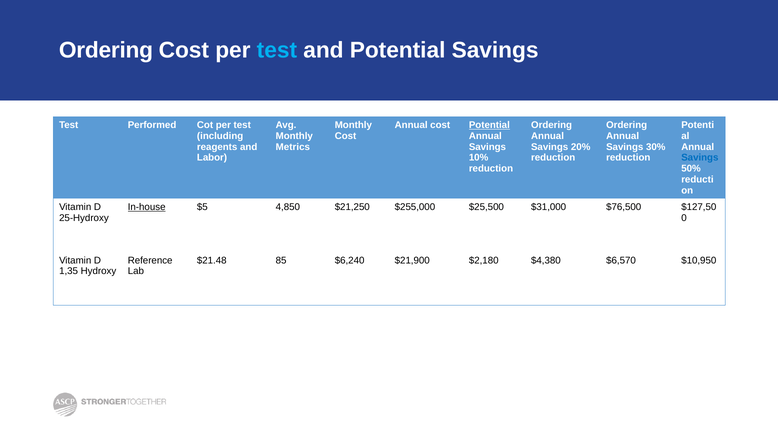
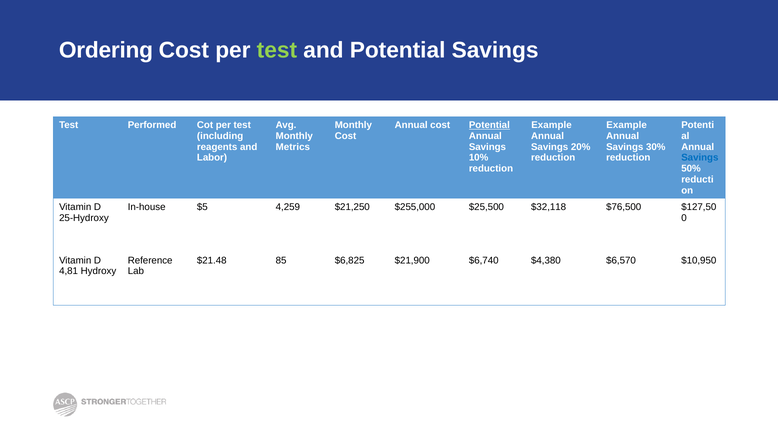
test colour: light blue -> light green (277, 50)
Ordering: Ordering -> Example (552, 125)
Ordering: Ordering -> Example (627, 125)
In-house underline: present -> none (147, 207)
4,850: 4,850 -> 4,259 (288, 207)
$31,000: $31,000 -> $32,118 (549, 207)
$6,240: $6,240 -> $6,825 (350, 260)
$2,180: $2,180 -> $6,740 (484, 260)
1,35: 1,35 -> 4,81 (69, 271)
